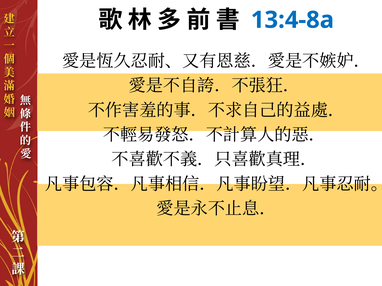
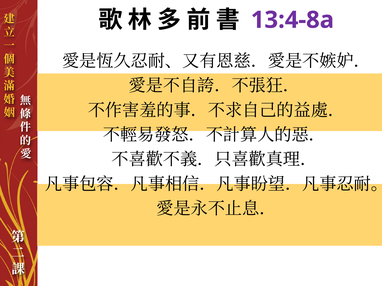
13:4-8a colour: blue -> purple (292, 20)
